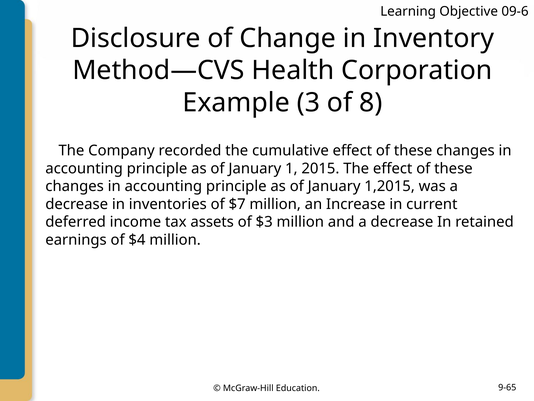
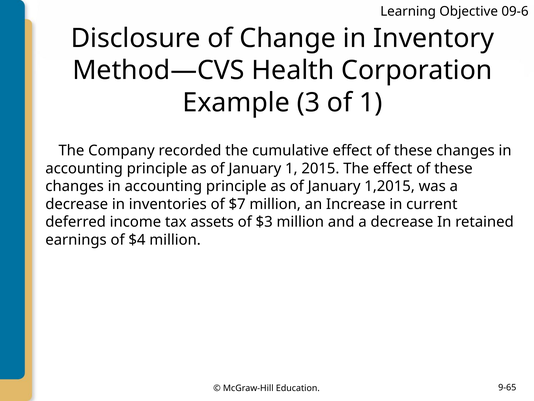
of 8: 8 -> 1 (371, 102)
